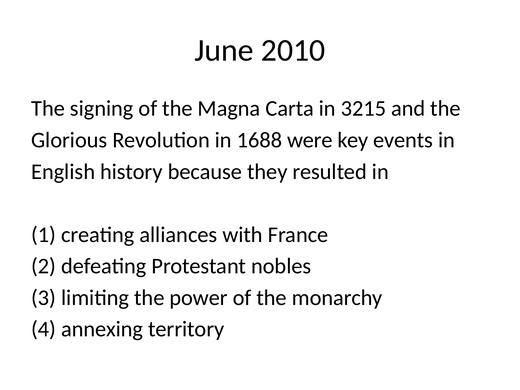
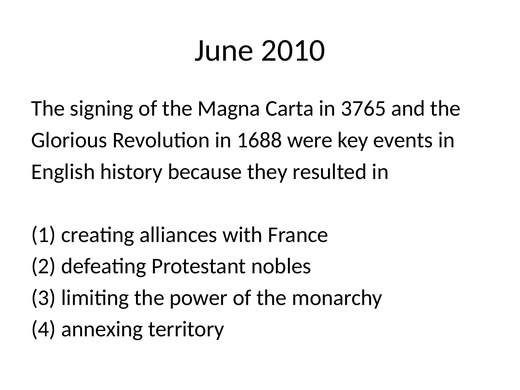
3215: 3215 -> 3765 (363, 109)
